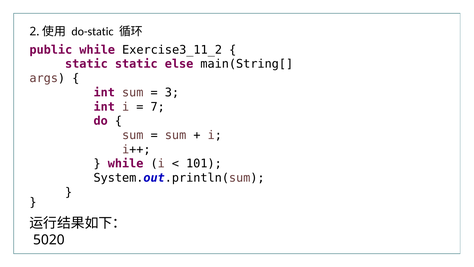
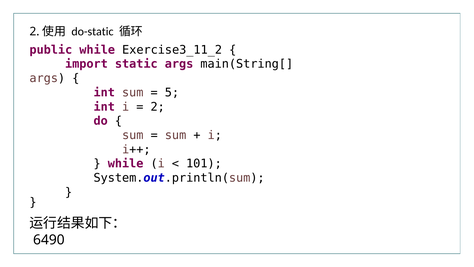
static: static -> import (86, 64)
static else: else -> args (179, 64)
3: 3 -> 5 (172, 92)
7: 7 -> 2 (158, 107)
5020: 5020 -> 6490 (49, 240)
